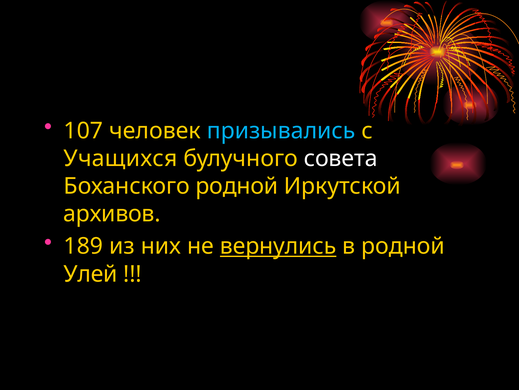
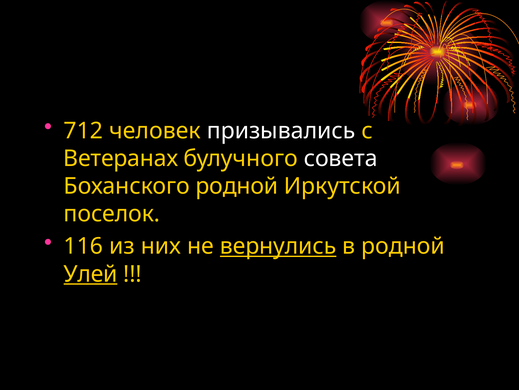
107: 107 -> 712 (83, 130)
призывались colour: light blue -> white (281, 130)
Учащихся: Учащихся -> Ветеранах (121, 158)
архивов: архивов -> поселок (112, 214)
189: 189 -> 116 (83, 246)
Улей underline: none -> present (91, 274)
